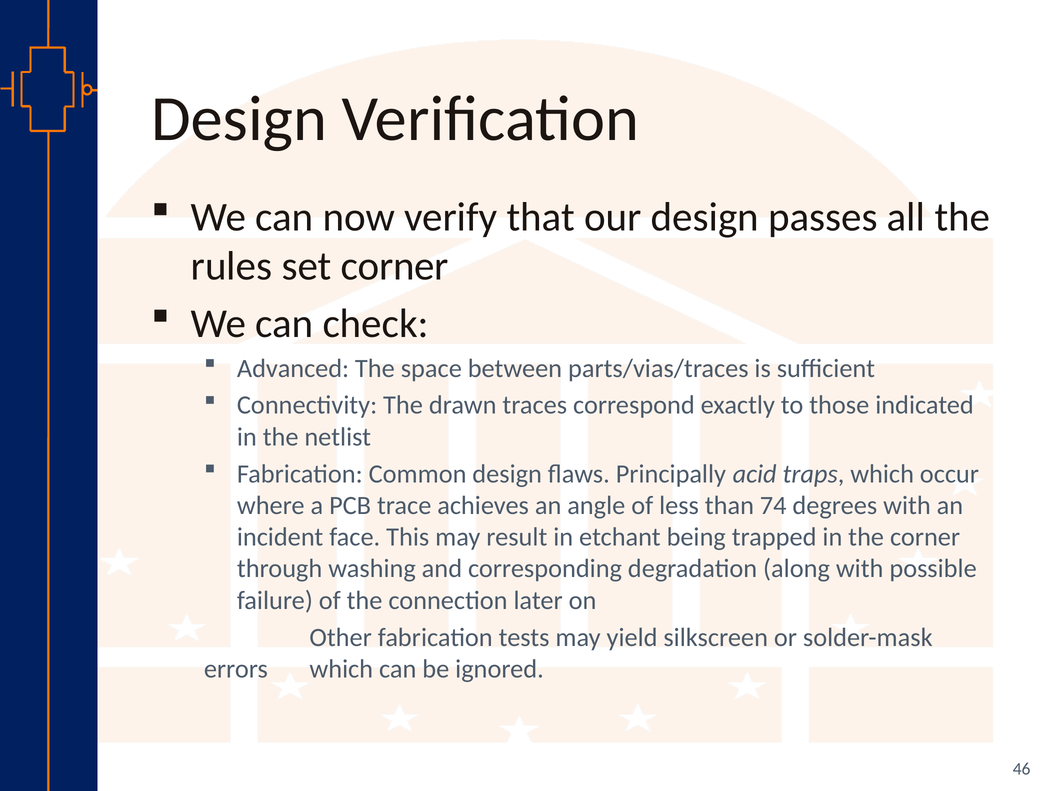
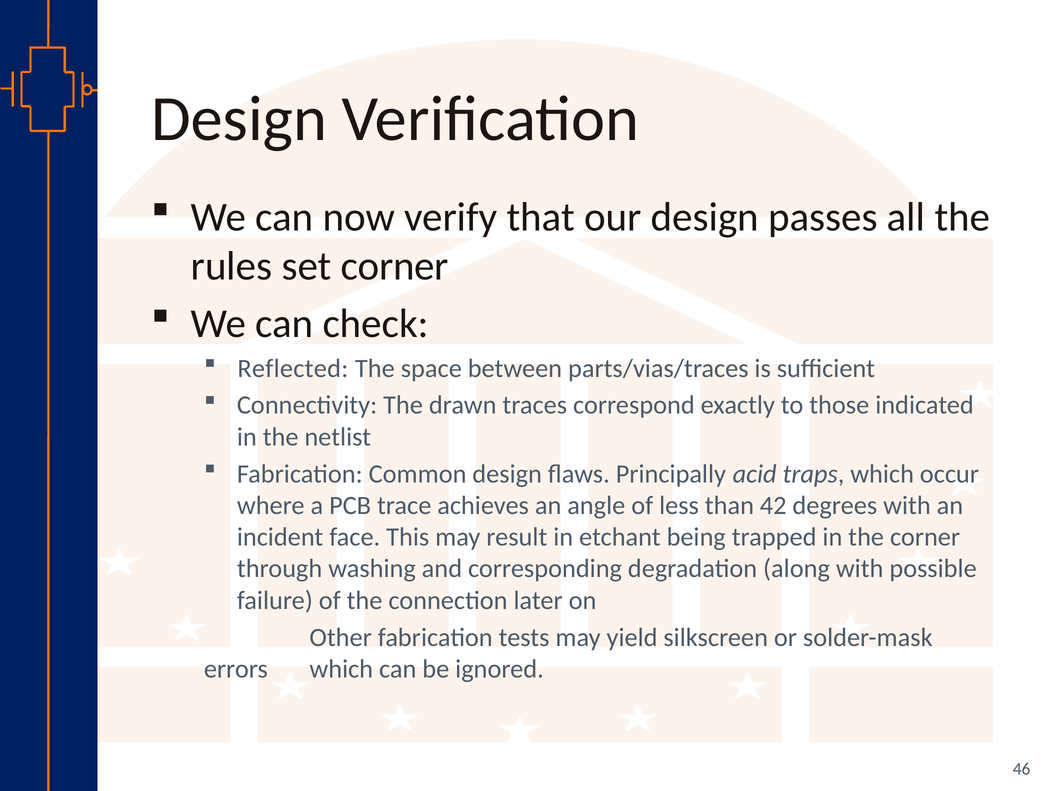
Advanced: Advanced -> Reflected (293, 368)
74: 74 -> 42 (773, 506)
